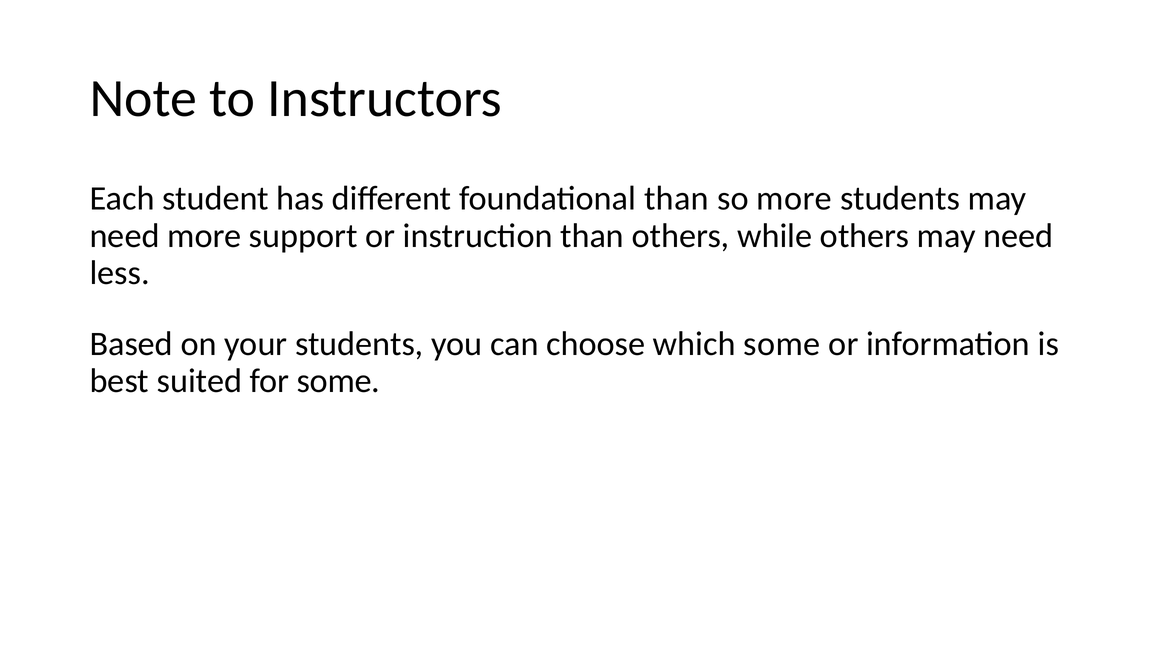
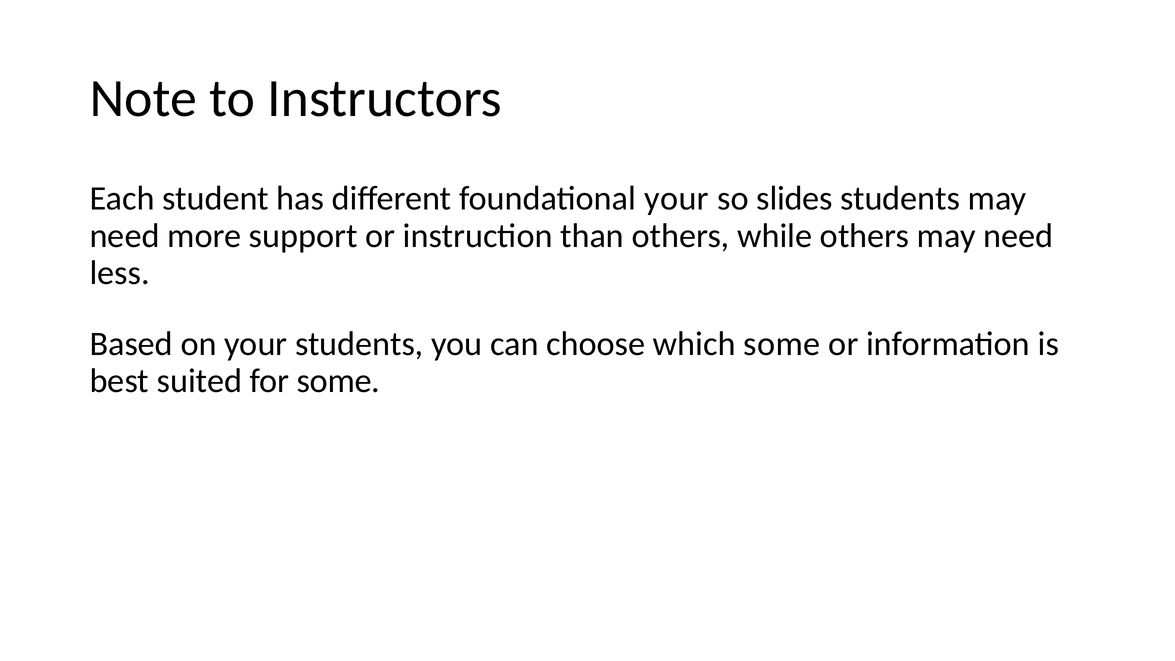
foundational than: than -> your (677, 199)
so more: more -> slides (795, 199)
